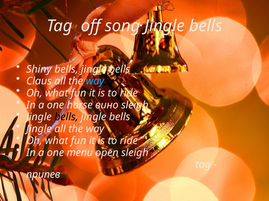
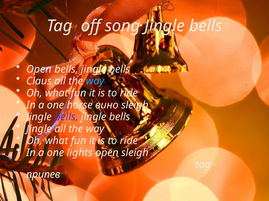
Shiny: Shiny -> Open (39, 69)
bells colour: black -> purple (66, 117)
menu: menu -> lights (80, 153)
